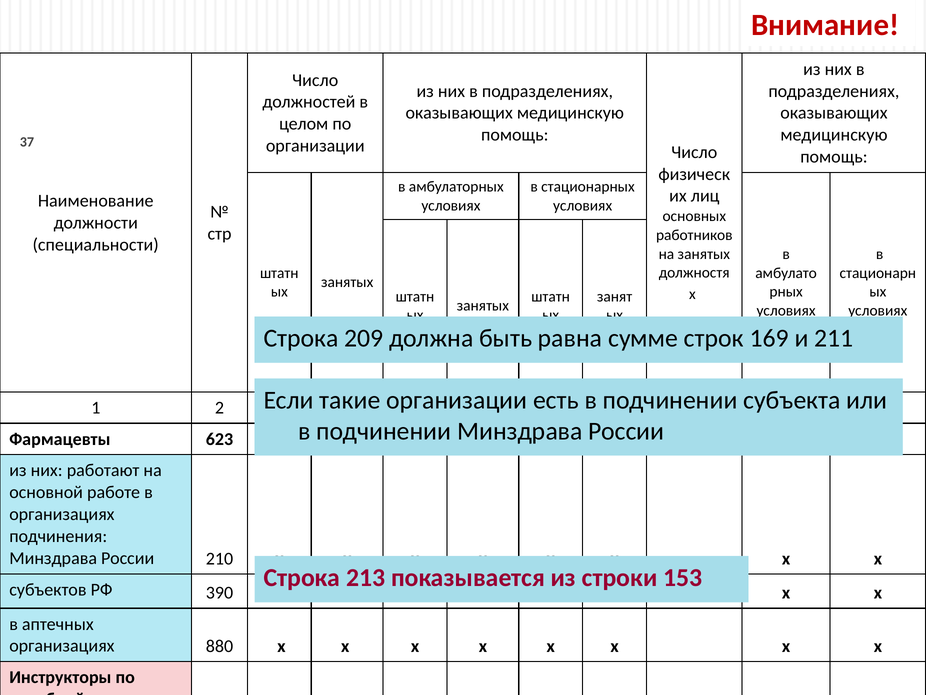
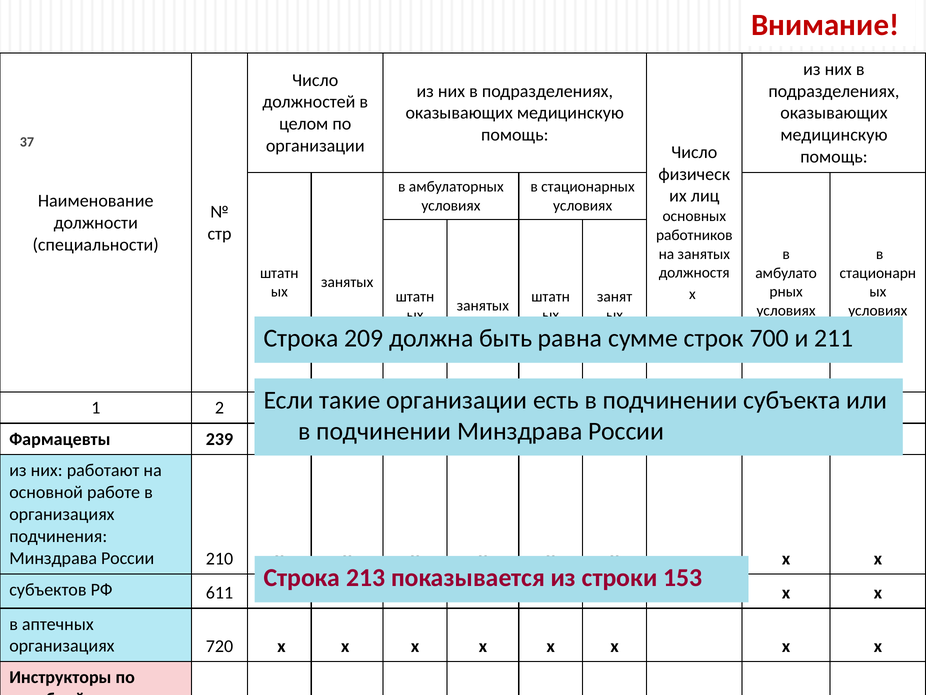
169: 169 -> 700 (769, 338)
623: 623 -> 239 (220, 439)
390: 390 -> 611 (220, 592)
880: 880 -> 720 (220, 646)
